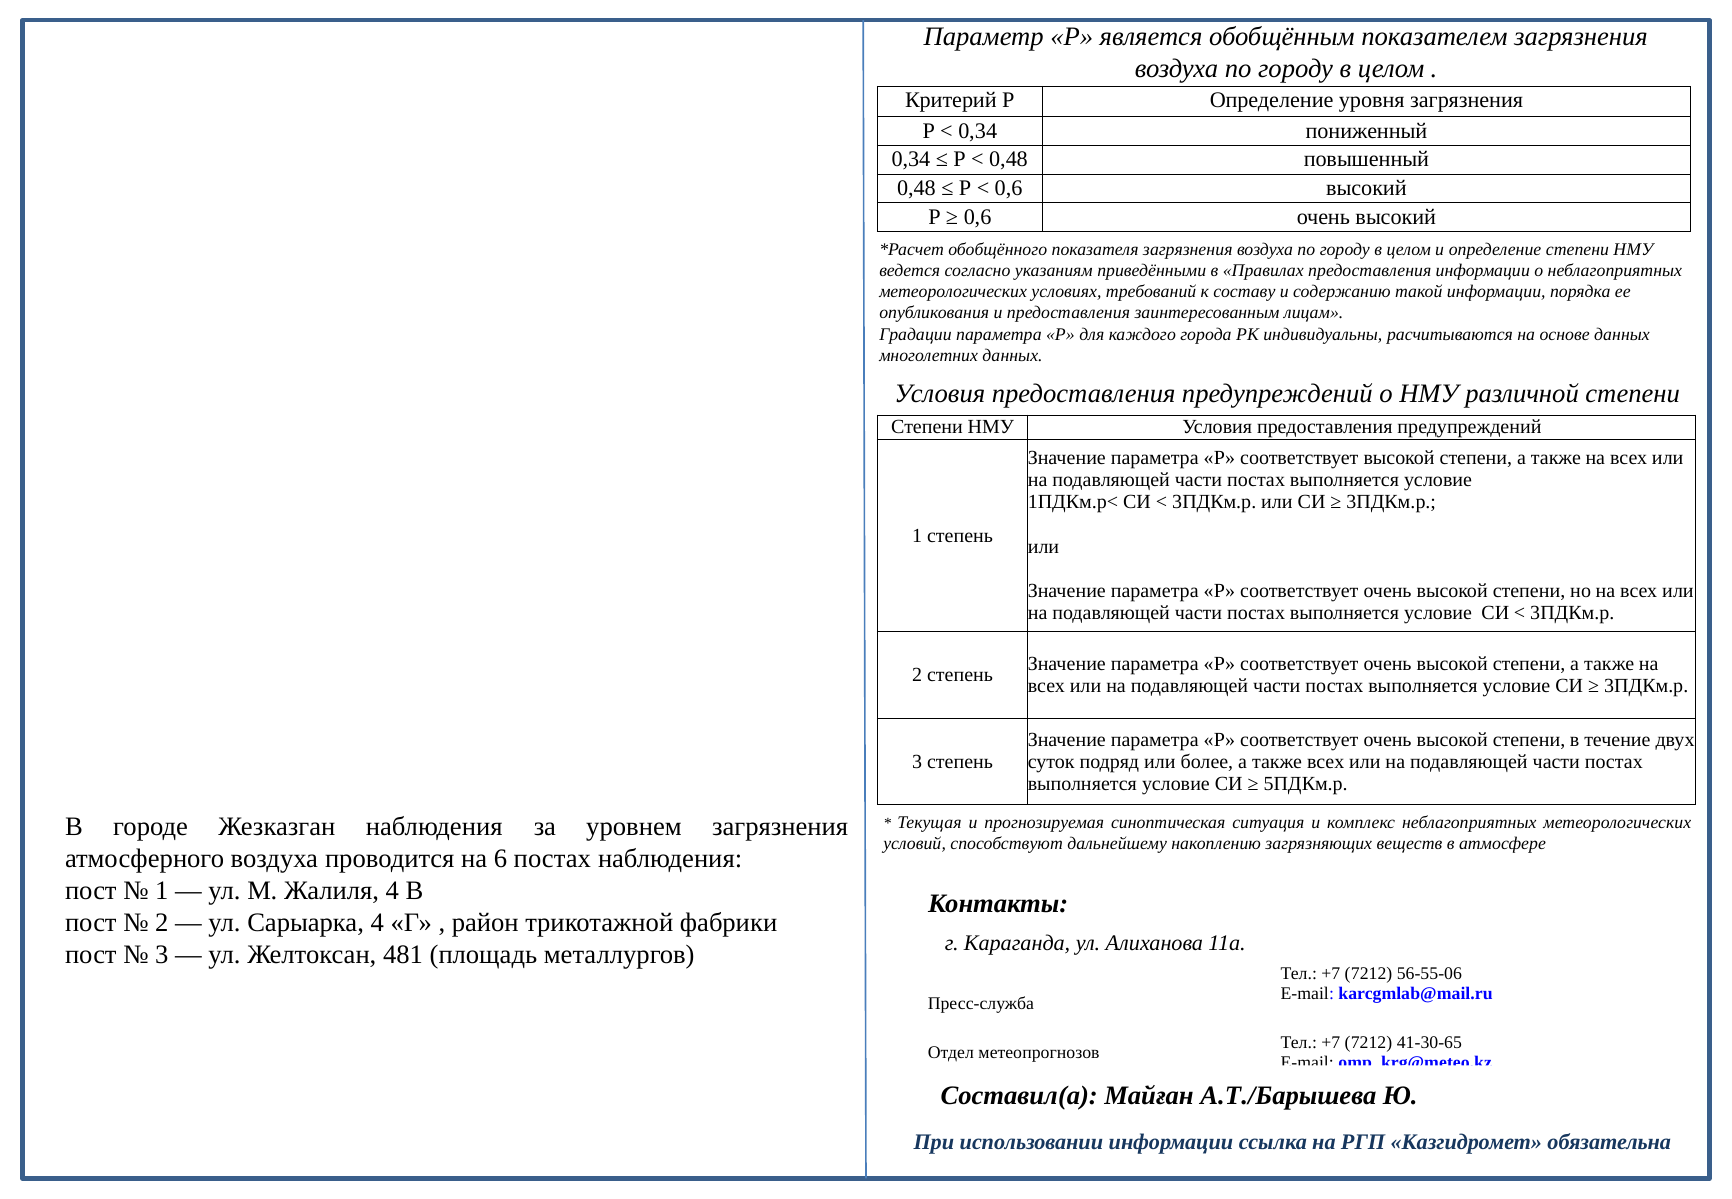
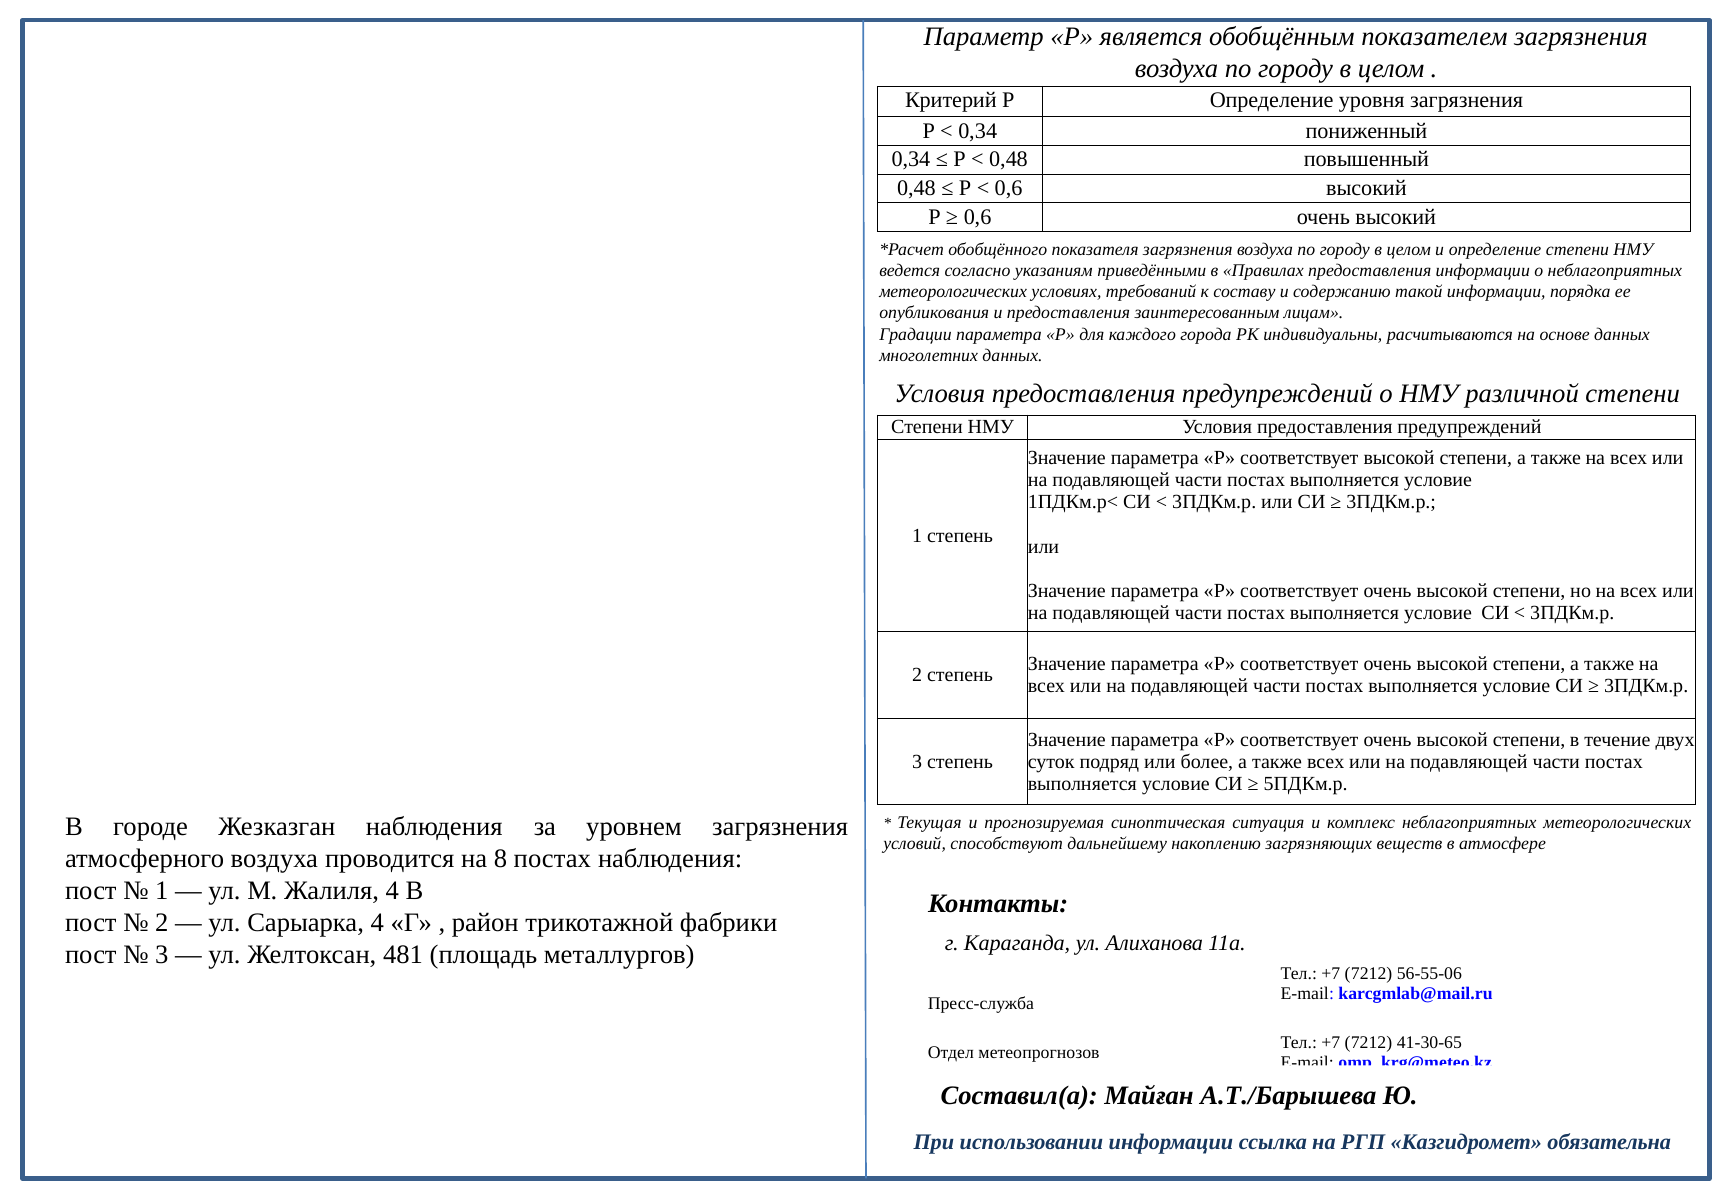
6: 6 -> 8 (500, 859)
